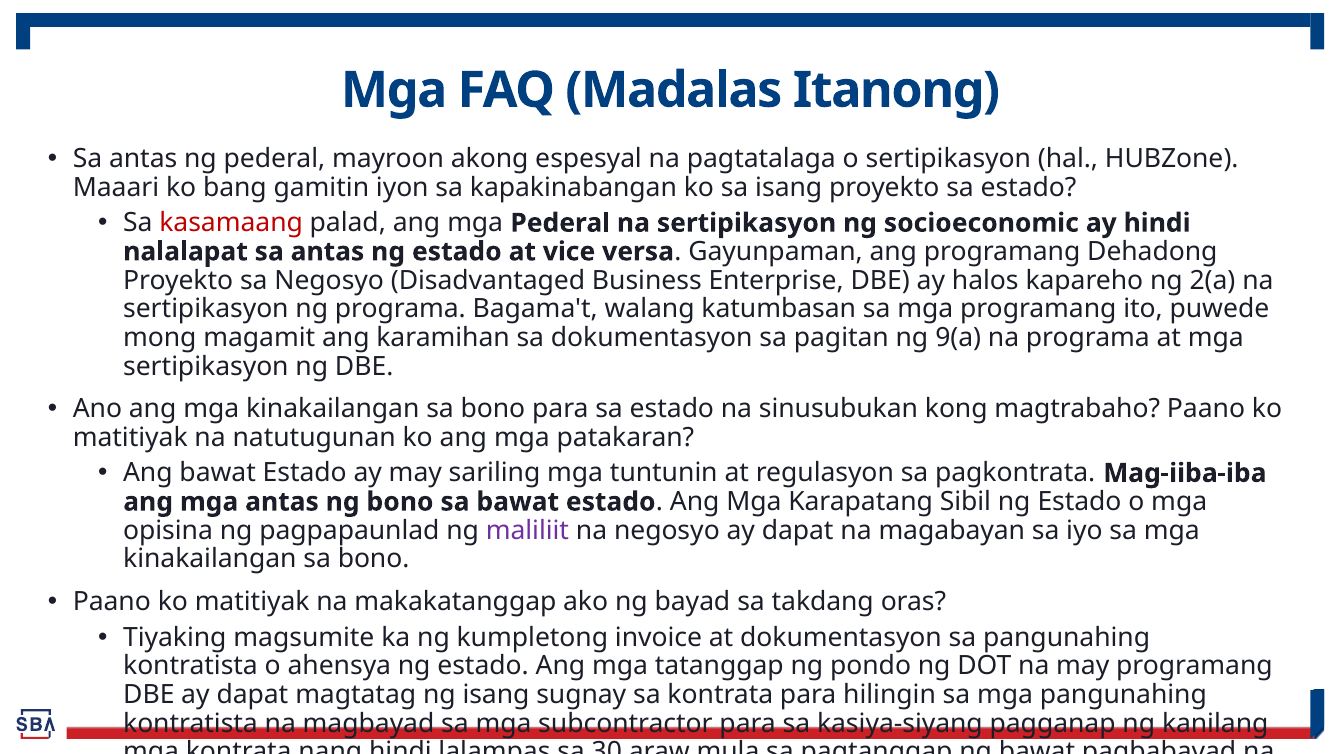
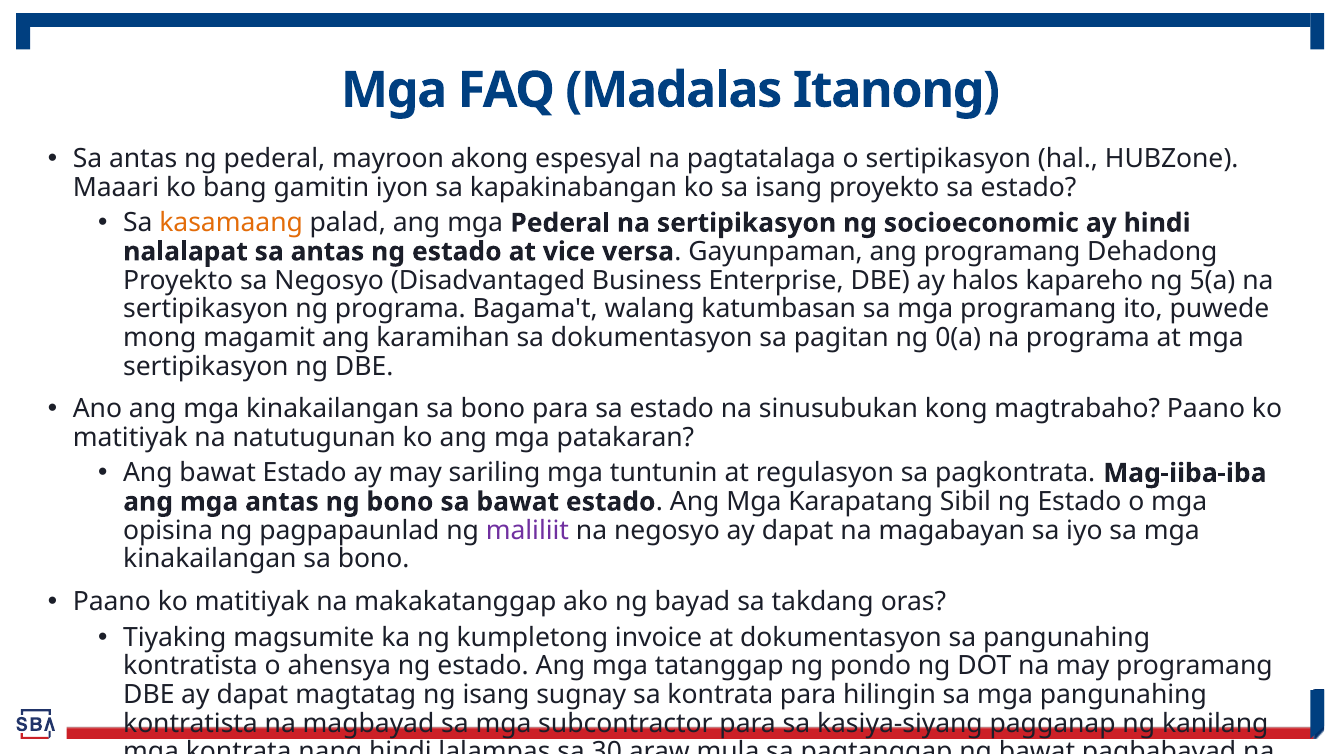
kasamaang colour: red -> orange (231, 223)
2(a: 2(a -> 5(a (1213, 280)
9(a: 9(a -> 0(a (958, 338)
